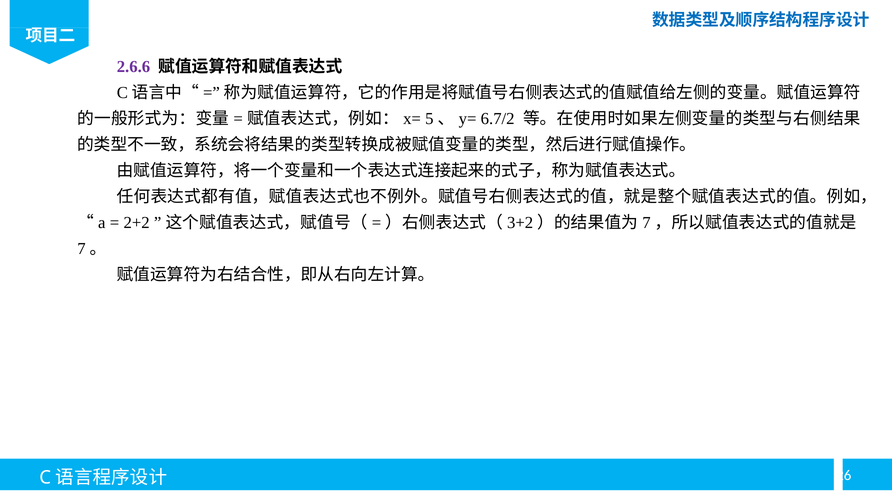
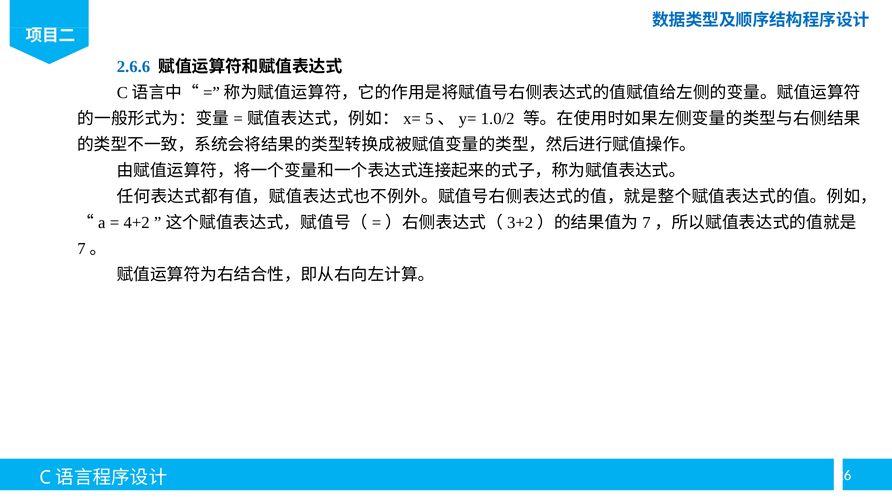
2.6.6 colour: purple -> blue (133, 67)
6.7/2: 6.7/2 -> 1.0/2 (498, 119)
2+2: 2+2 -> 4+2 (137, 223)
